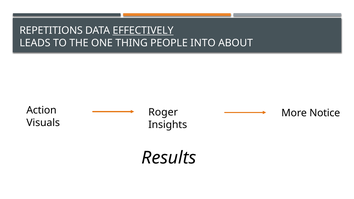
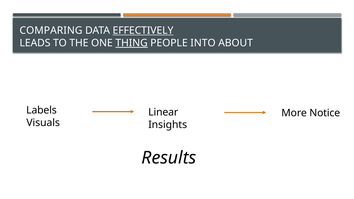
REPETITIONS: REPETITIONS -> COMPARING (51, 31)
THING underline: none -> present (132, 43)
Action: Action -> Labels (41, 110)
Roger: Roger -> Linear (163, 112)
